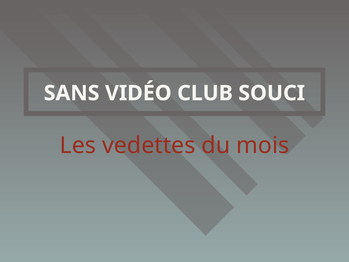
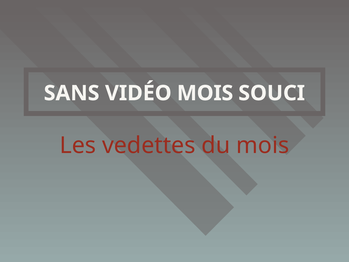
VIDÉO CLUB: CLUB -> MOIS (205, 93)
